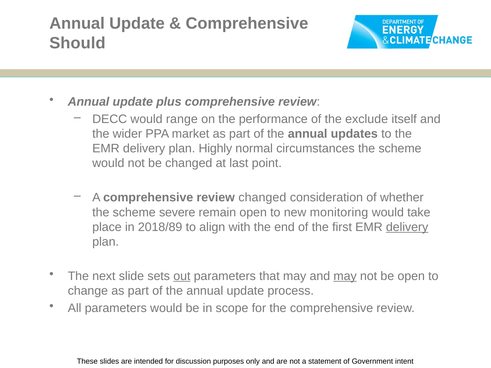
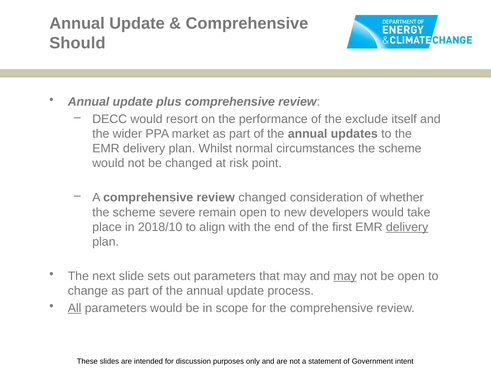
range: range -> resort (182, 119)
Highly: Highly -> Whilst (215, 149)
last: last -> risk (239, 163)
monitoring: monitoring -> developers (339, 212)
2018/89: 2018/89 -> 2018/10 (160, 227)
out underline: present -> none (182, 276)
All underline: none -> present (75, 308)
